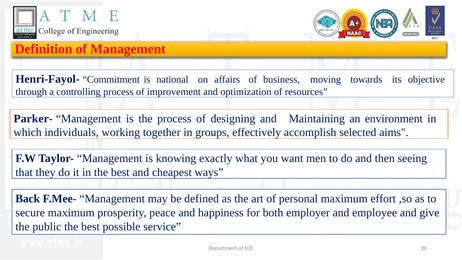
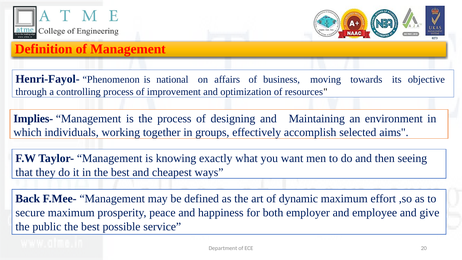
Commitment: Commitment -> Phenomenon (111, 79)
Parker-: Parker- -> Implies- (33, 119)
personal: personal -> dynamic (298, 199)
